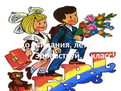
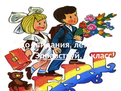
Здравствуй underline: none -> present (59, 55)
